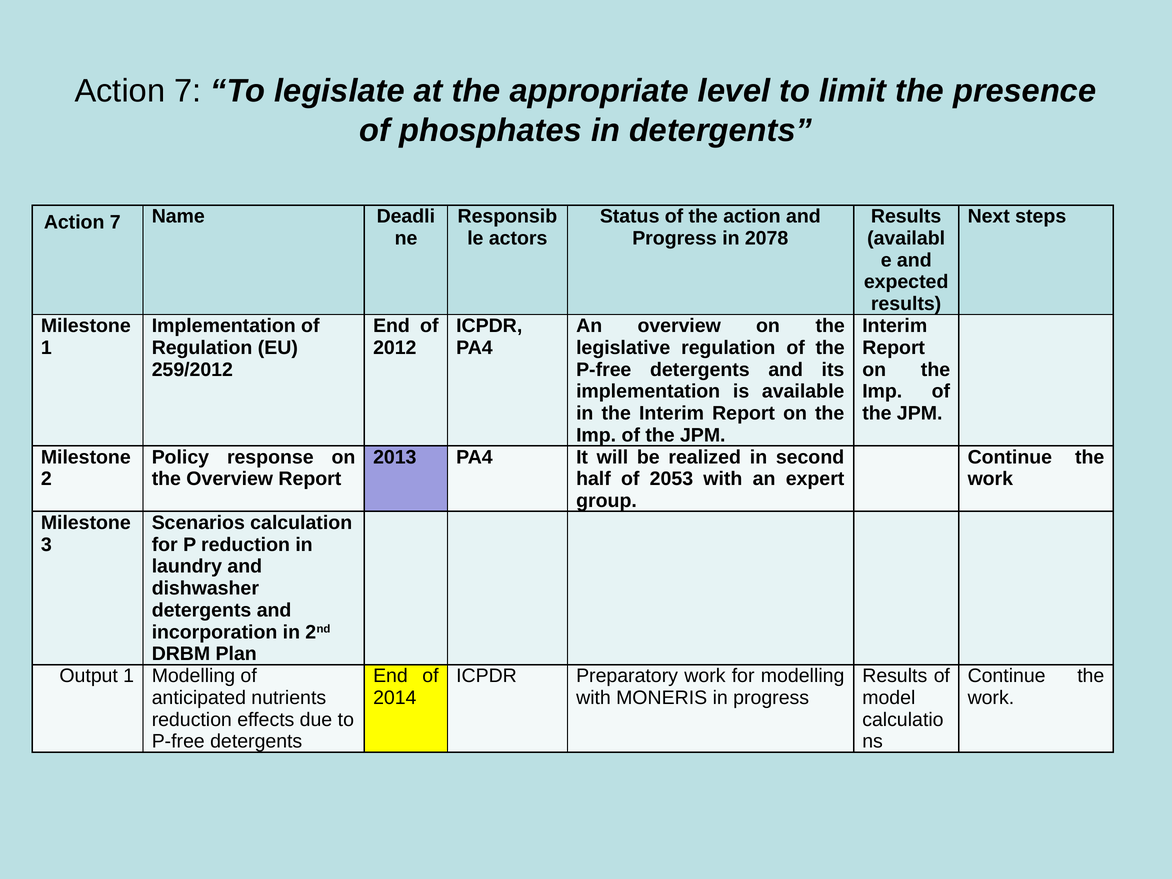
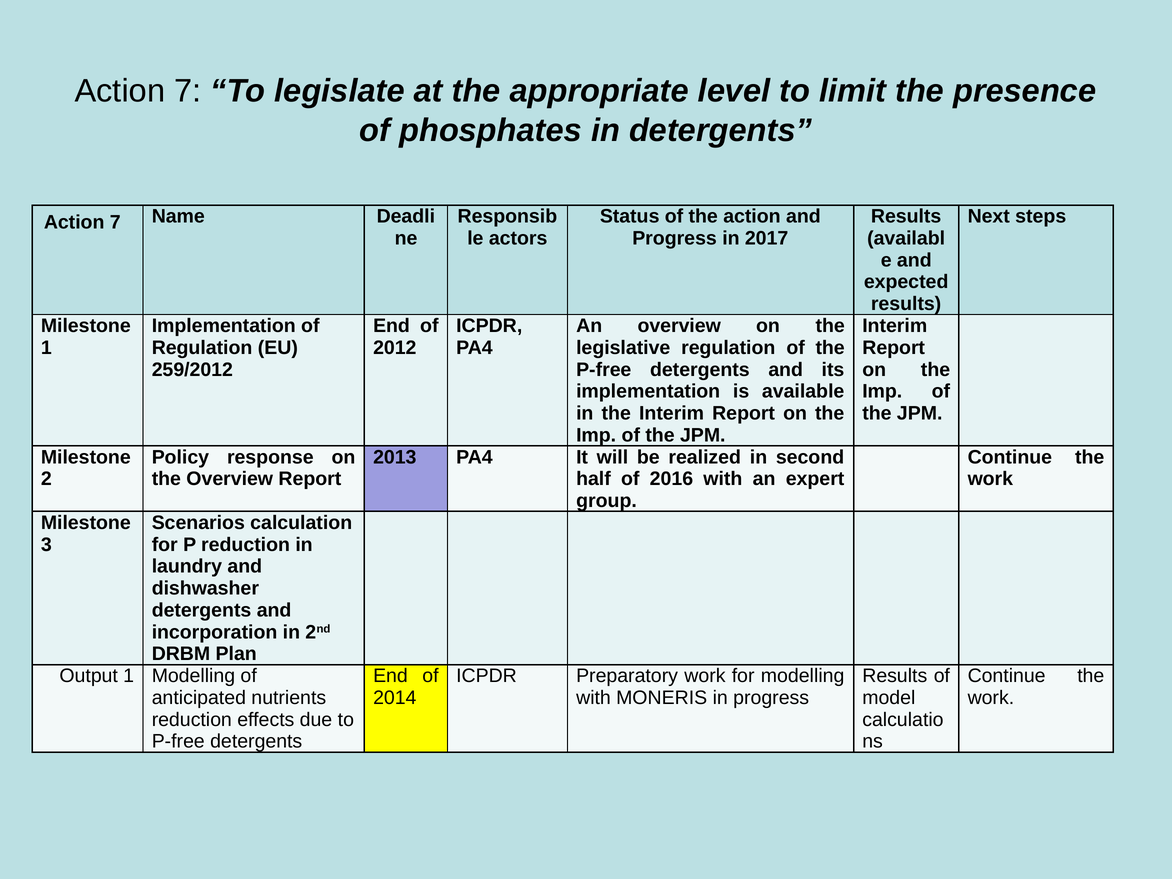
2078: 2078 -> 2017 (767, 238)
2053: 2053 -> 2016 (671, 479)
